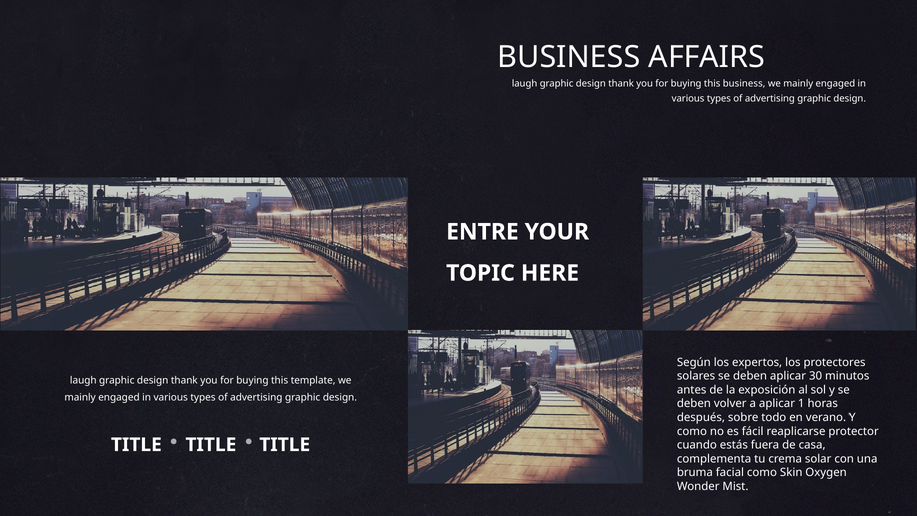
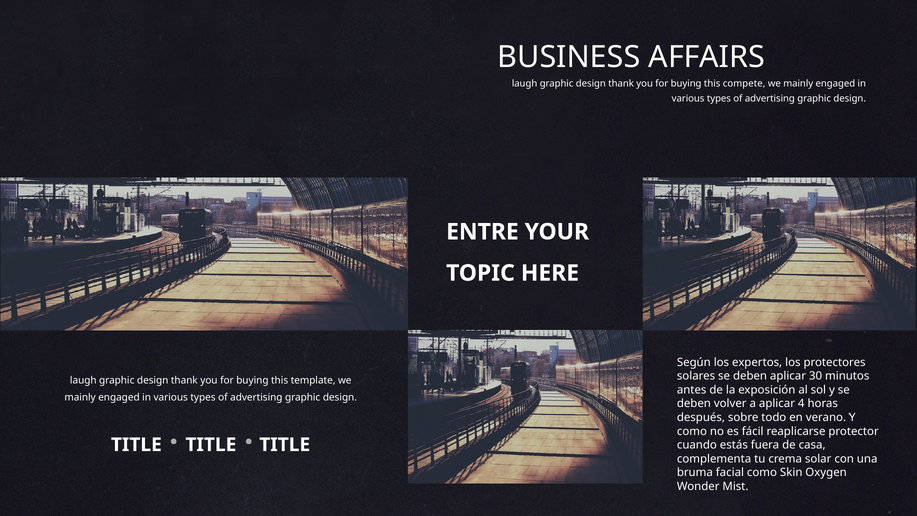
this business: business -> compete (744, 83)
1: 1 -> 4 (801, 404)
